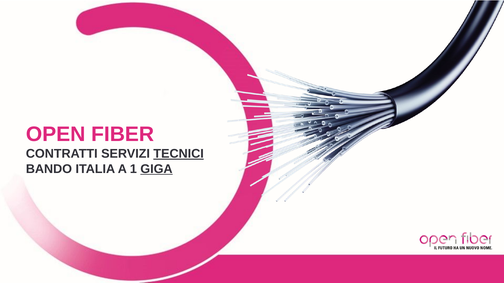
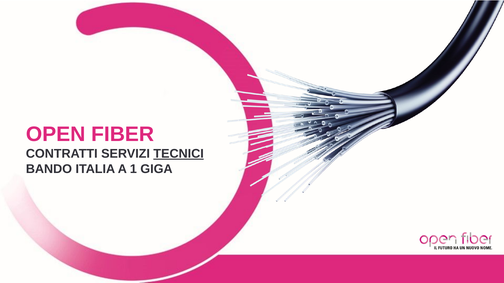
GIGA underline: present -> none (156, 169)
